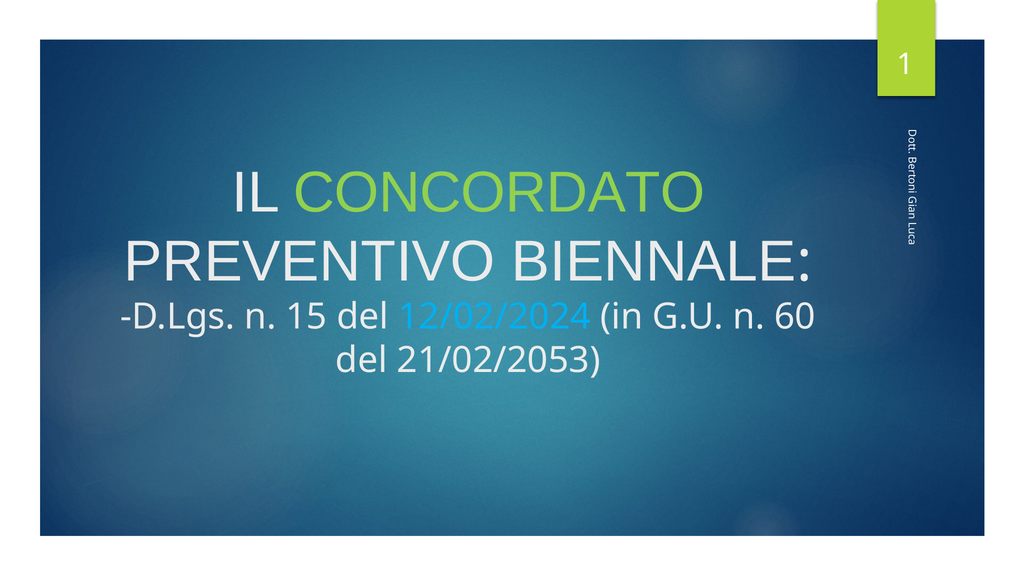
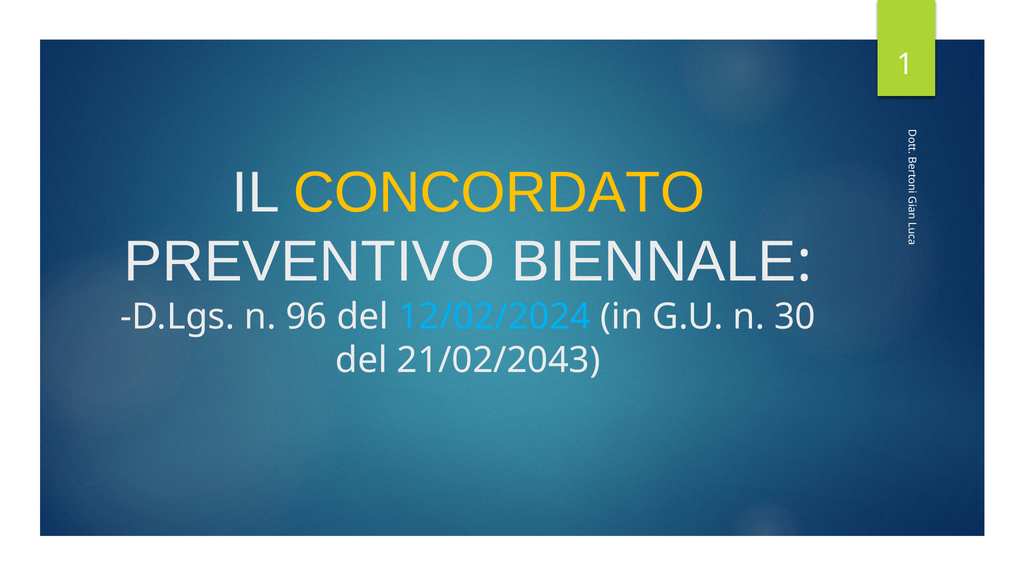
CONCORDATO colour: light green -> yellow (499, 193)
15: 15 -> 96 (306, 317)
60: 60 -> 30 (795, 317)
21/02/2053: 21/02/2053 -> 21/02/2043 (499, 361)
